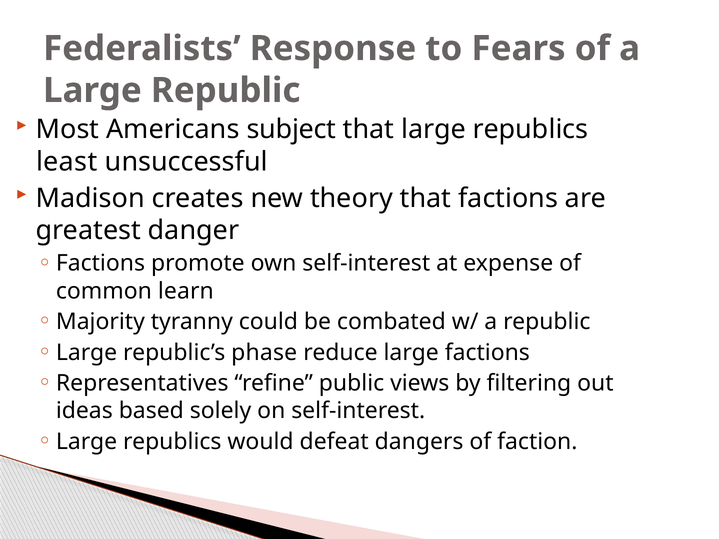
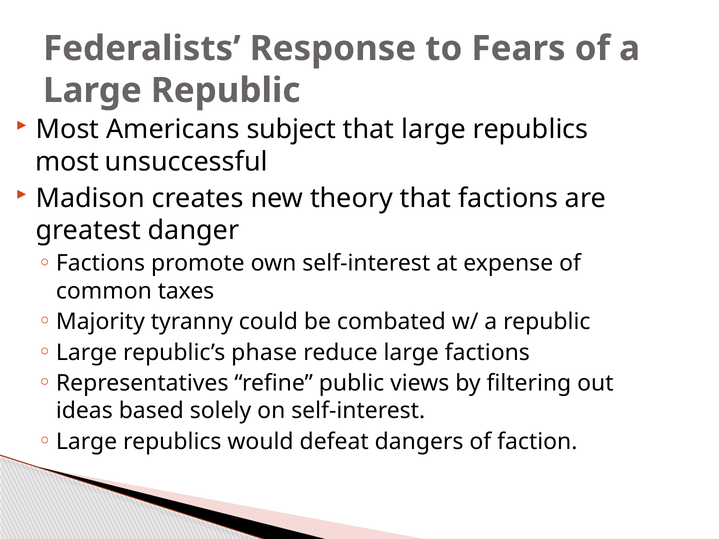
least: least -> most (67, 162)
learn: learn -> taxes (186, 291)
